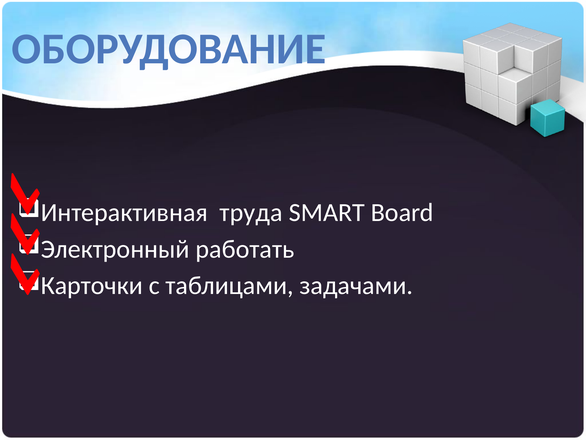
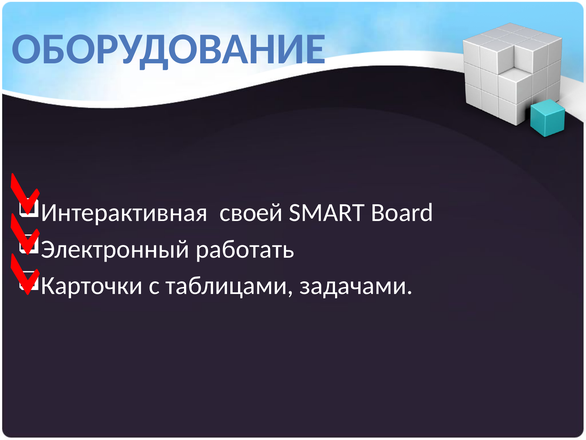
труда: труда -> своей (251, 212)
